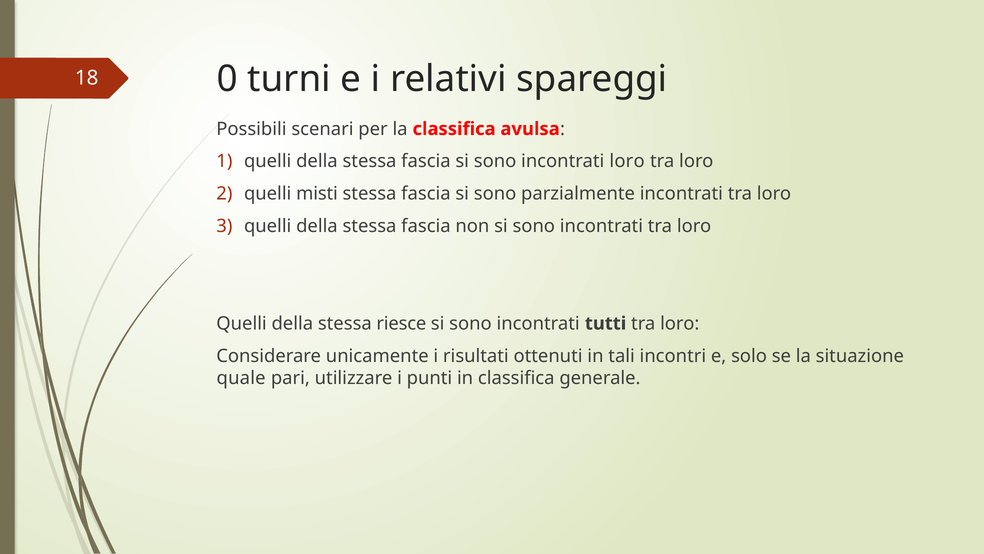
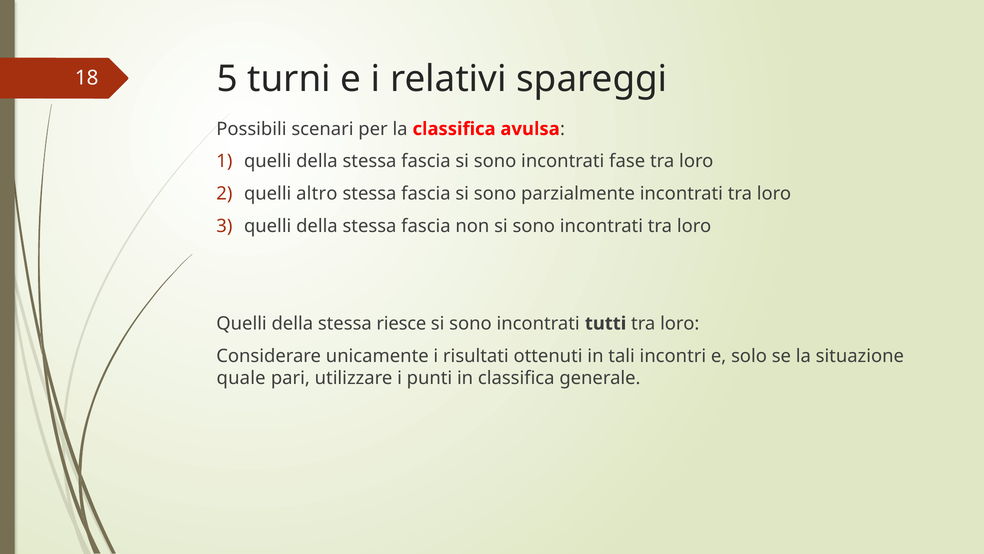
0: 0 -> 5 (227, 79)
incontrati loro: loro -> fase (627, 161)
misti: misti -> altro (317, 194)
